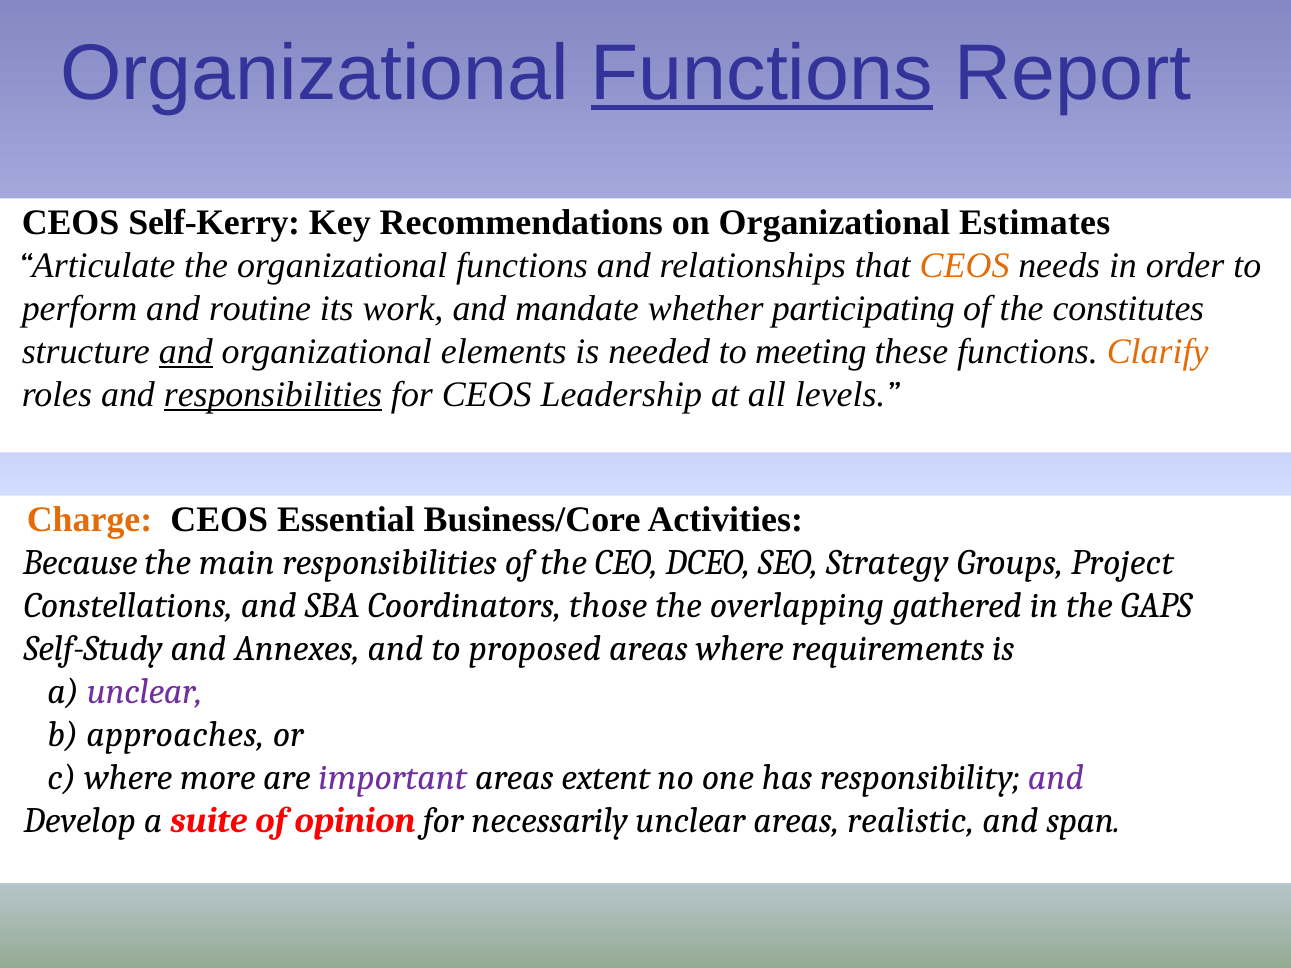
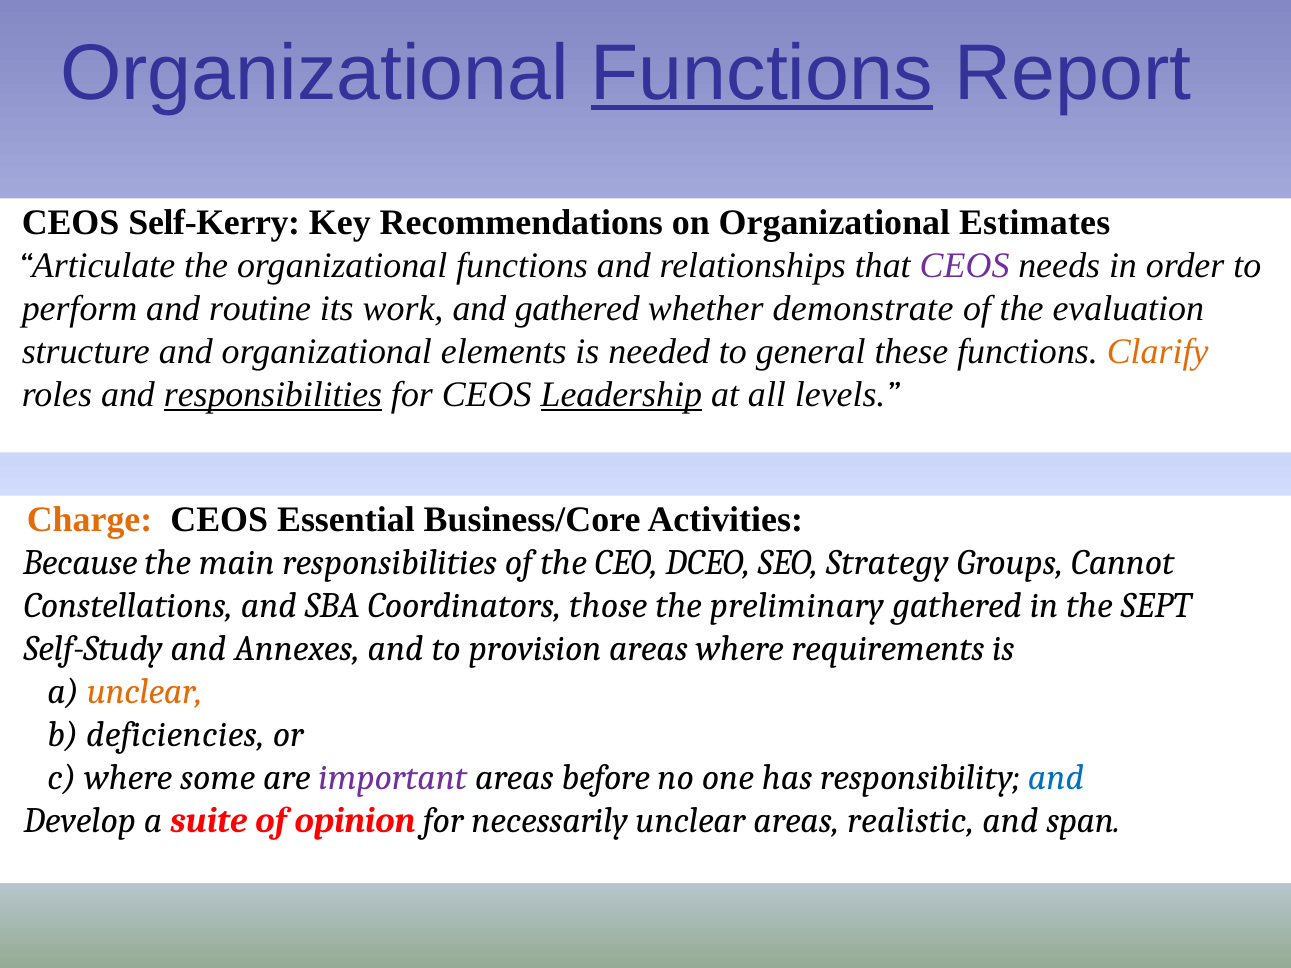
CEOS colour: orange -> purple (965, 265)
and mandate: mandate -> gathered (577, 309)
participating: participating -> demonstrate (863, 309)
constitutes: constitutes -> evaluation (1128, 309)
and underline: present -> none (186, 352)
meeting: meeting -> general (811, 352)
Leadership underline: none -> present (621, 395)
Project: Project -> Cannot (1123, 563)
overlapping: overlapping -> preliminary (797, 606)
GAPS: GAPS -> SEPT (1156, 606)
proposed: proposed -> provision (535, 649)
unclear colour: purple -> orange (145, 692)
approaches: approaches -> deficiencies (175, 735)
more: more -> some (218, 778)
extent: extent -> before (606, 778)
and colour: purple -> blue (1056, 778)
